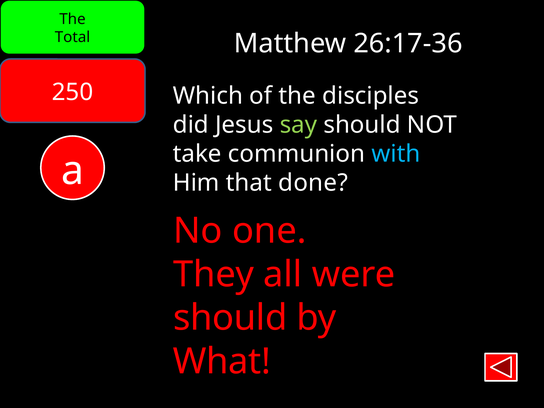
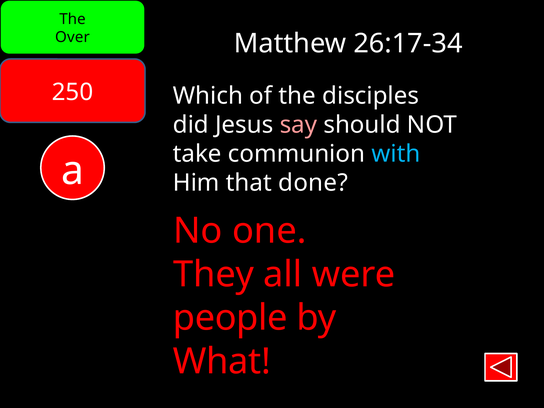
Total: Total -> Over (72, 37)
26:17-36: 26:17-36 -> 26:17-34 (408, 44)
say colour: light green -> pink (298, 125)
should: should -> people (230, 318)
